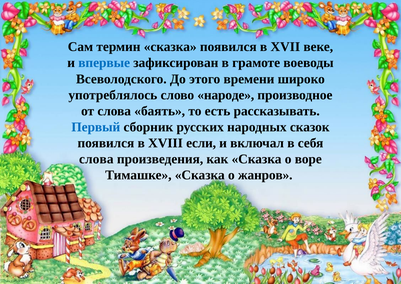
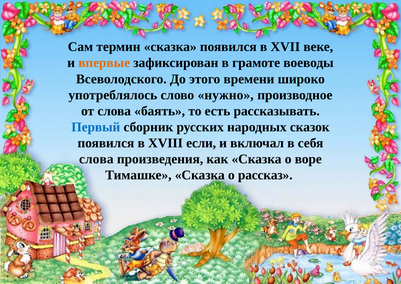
впервые colour: blue -> orange (104, 63)
народе: народе -> нужно (226, 95)
жанров: жанров -> рассказ (265, 175)
